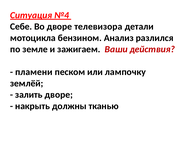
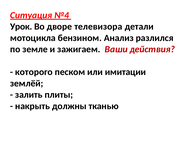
Себе: Себе -> Урок (21, 27)
пламени: пламени -> которого (34, 72)
лампочку: лампочку -> имитации (125, 72)
залить дворе: дворе -> плиты (59, 95)
